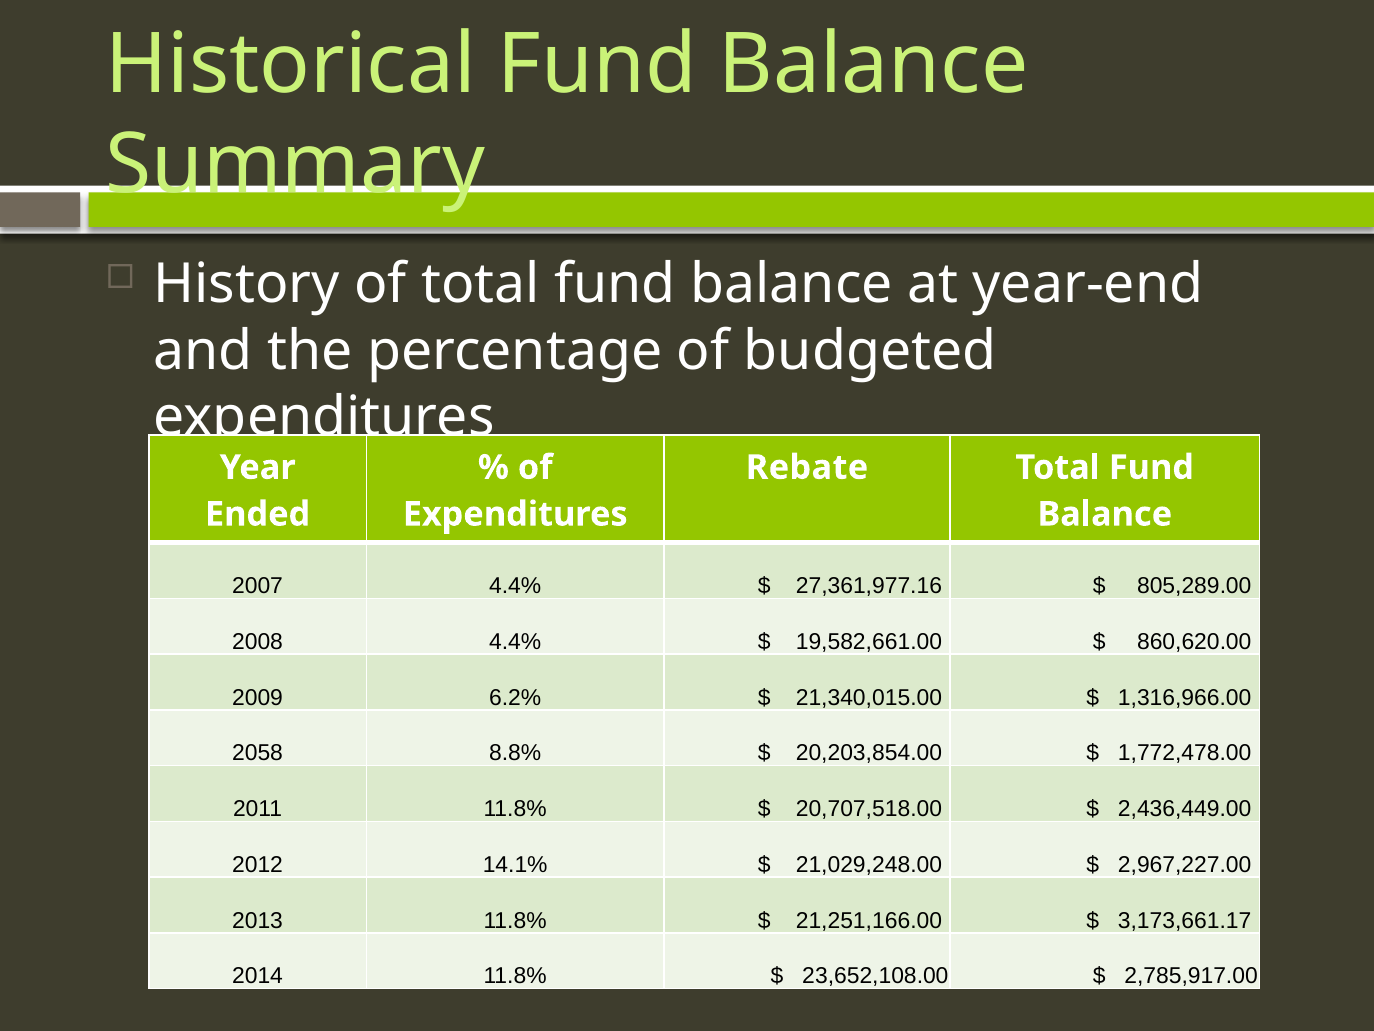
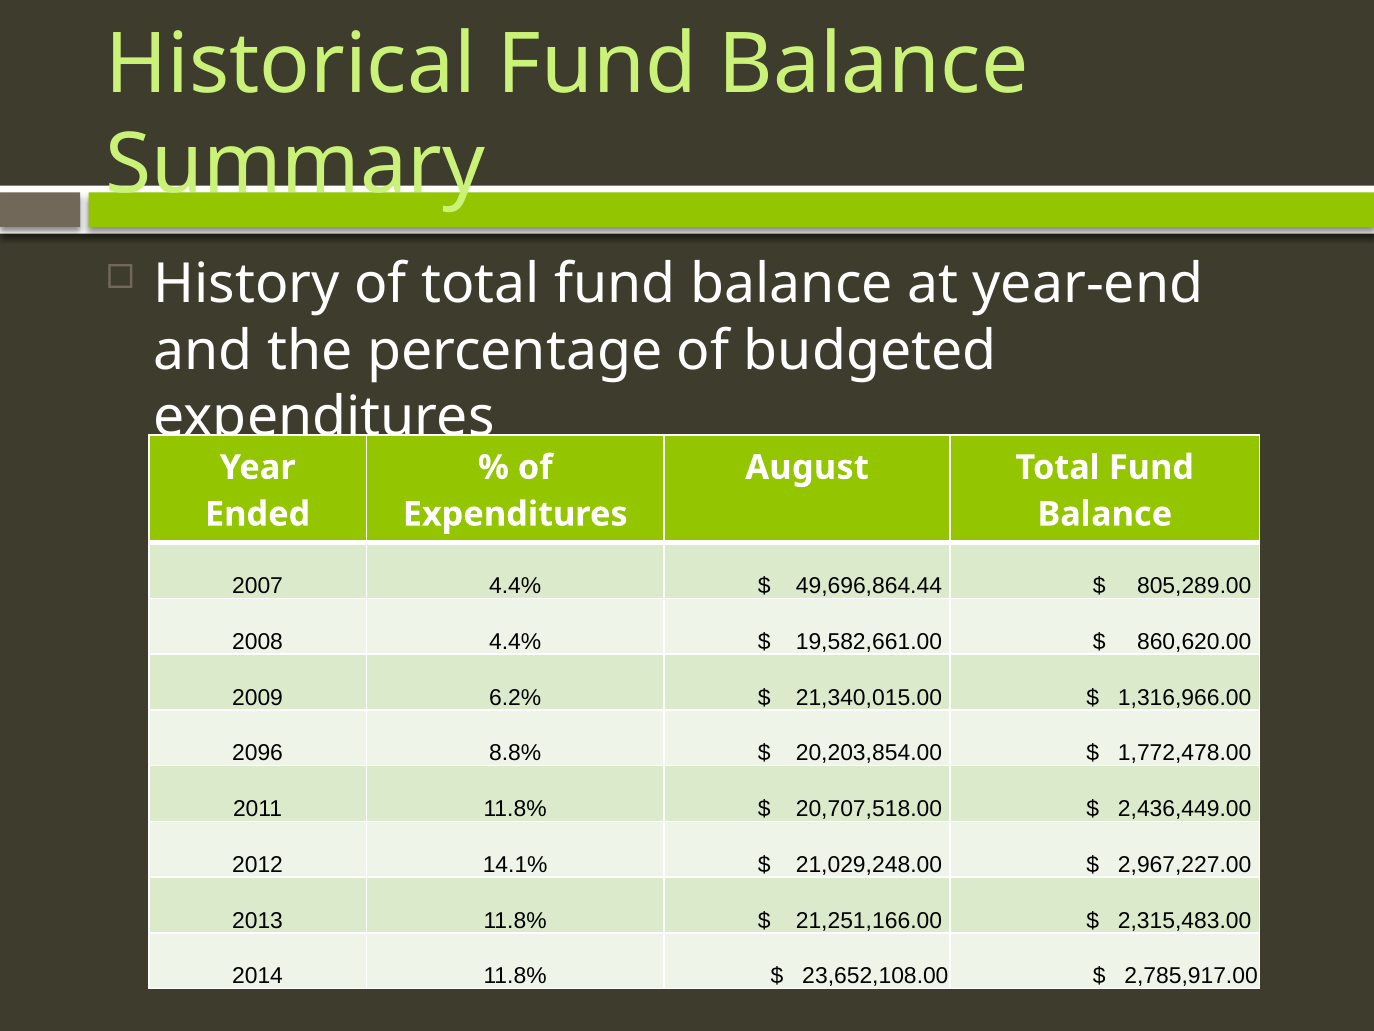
Rebate: Rebate -> August (807, 467)
27,361,977.16: 27,361,977.16 -> 49,696,864.44 (869, 586)
2058: 2058 -> 2096 (258, 753)
3,173,661.17: 3,173,661.17 -> 2,315,483.00 (1185, 920)
